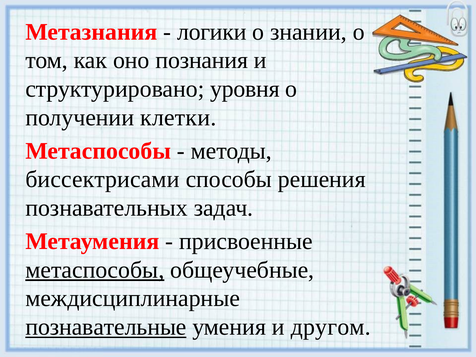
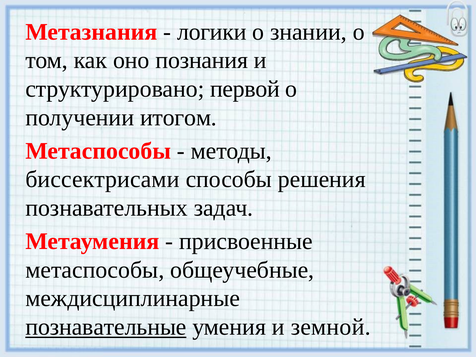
уровня: уровня -> первой (245, 89)
клетки: клетки -> итогом (178, 118)
метаспособы underline: present -> none (95, 270)
другом: другом -> земной (331, 327)
